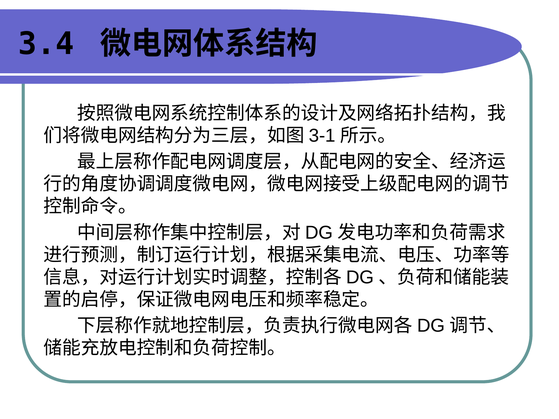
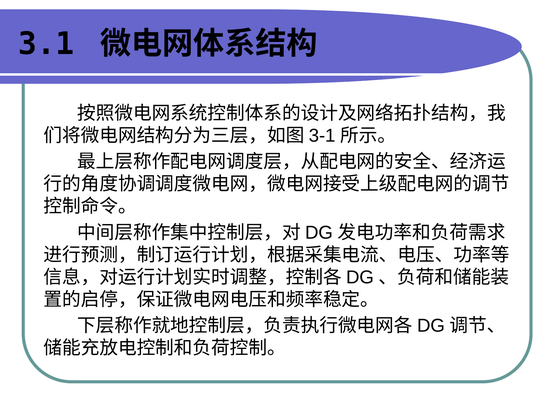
3.4: 3.4 -> 3.1 (46, 44)
